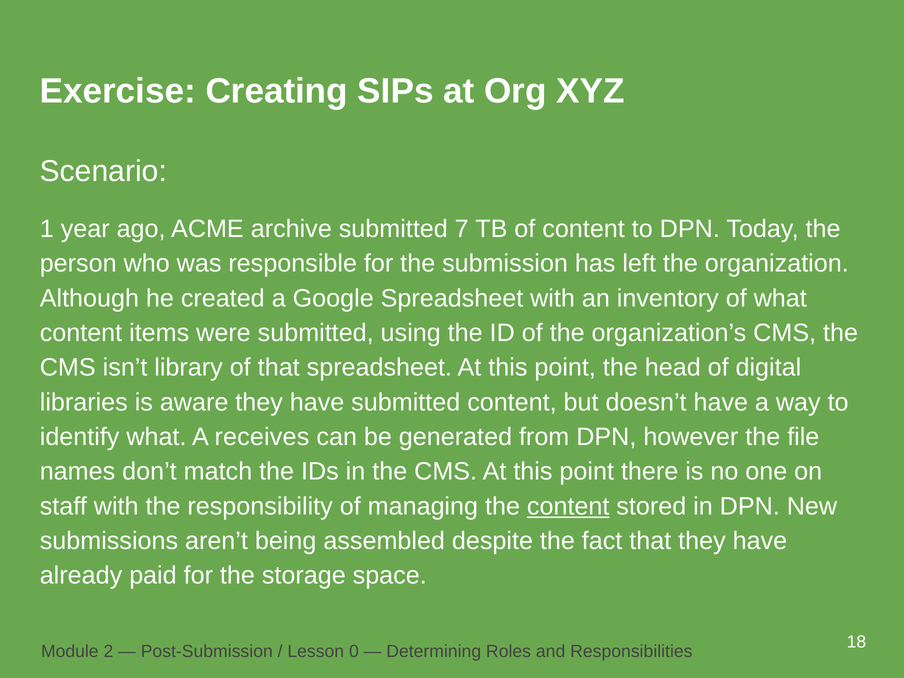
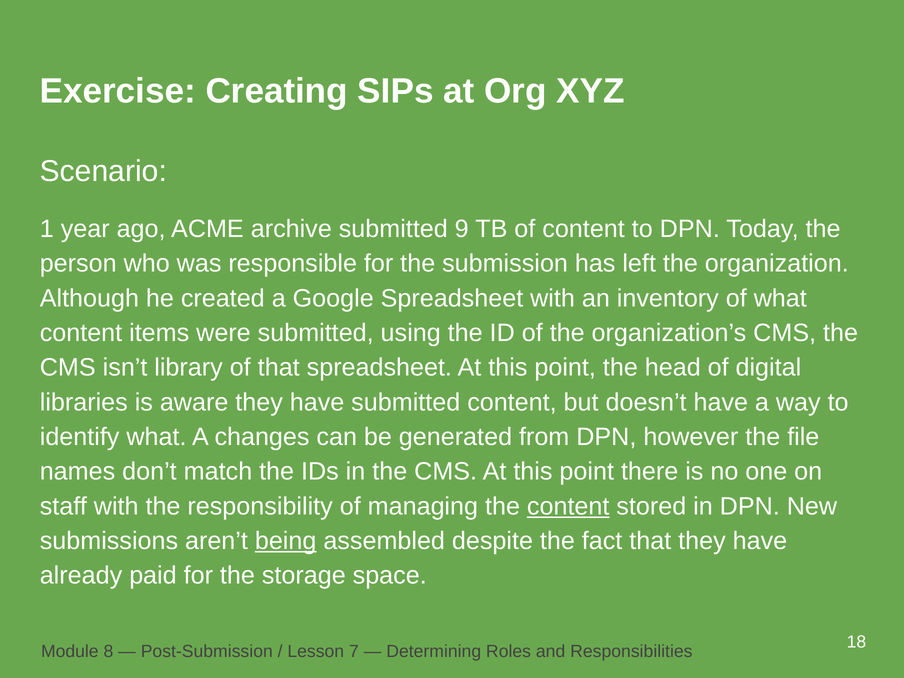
7: 7 -> 9 (462, 229)
receives: receives -> changes (262, 437)
being underline: none -> present (286, 541)
2: 2 -> 8 (108, 652)
0: 0 -> 7 (354, 652)
